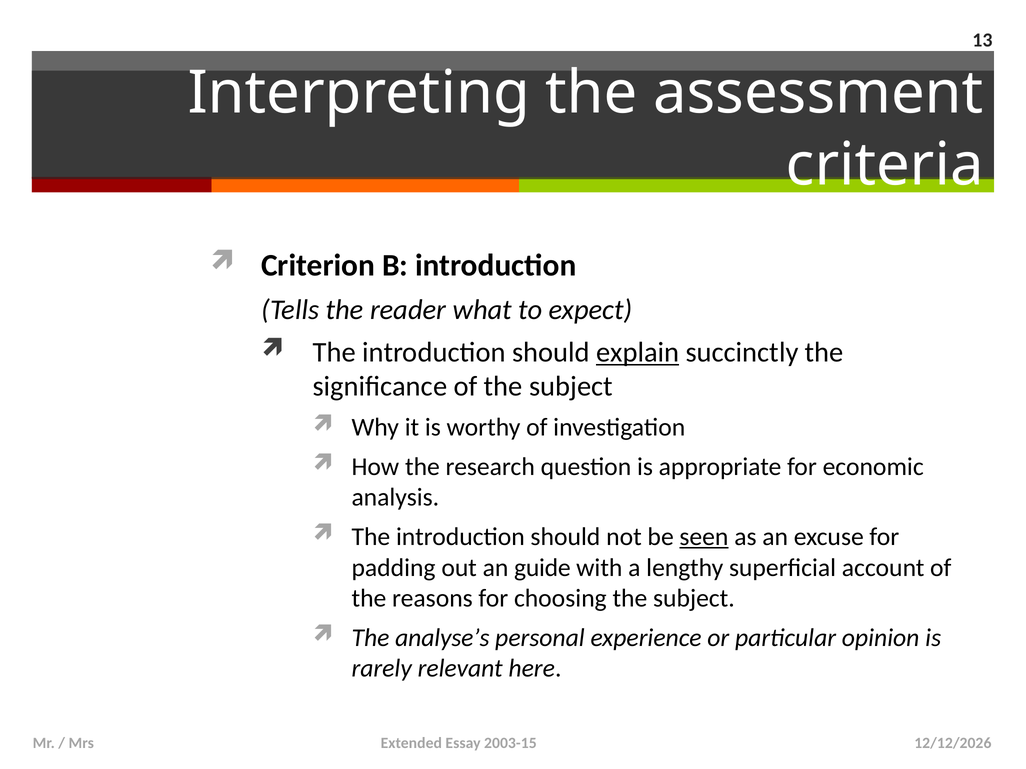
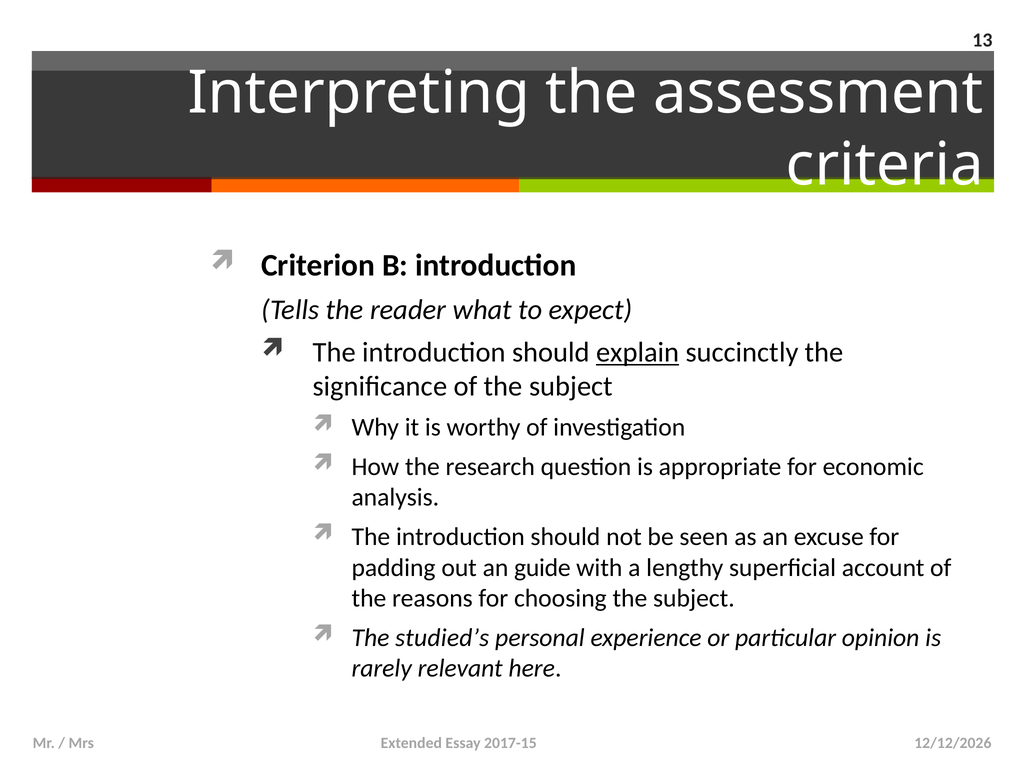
seen underline: present -> none (704, 537)
analyse’s: analyse’s -> studied’s (442, 638)
2003-15: 2003-15 -> 2017-15 (510, 744)
